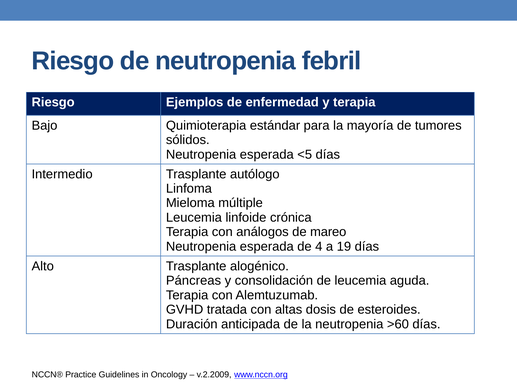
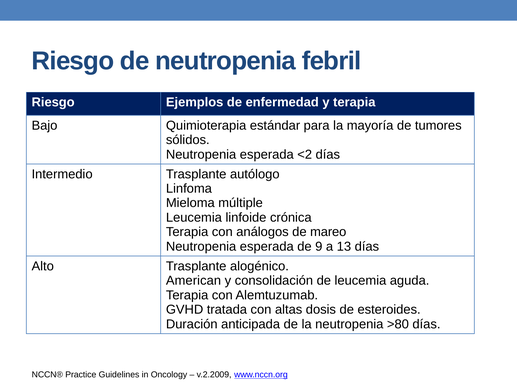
<5: <5 -> <2 (305, 154)
4: 4 -> 9 (319, 246)
19: 19 -> 13 (344, 246)
Páncreas: Páncreas -> American (194, 280)
>60: >60 -> >80 (398, 324)
